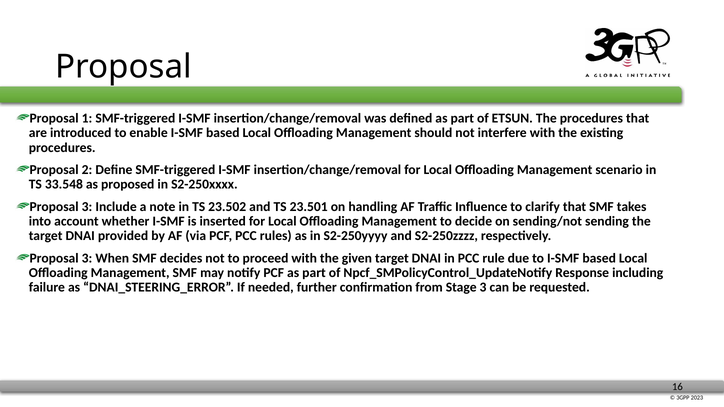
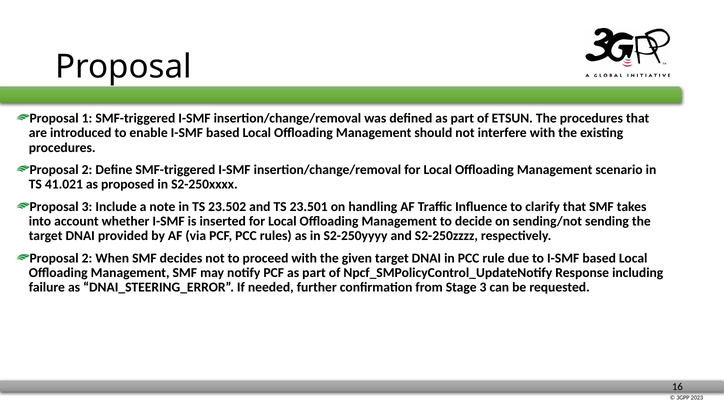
33.548: 33.548 -> 41.021 (64, 185)
3: 3 -> 2 (87, 258)
